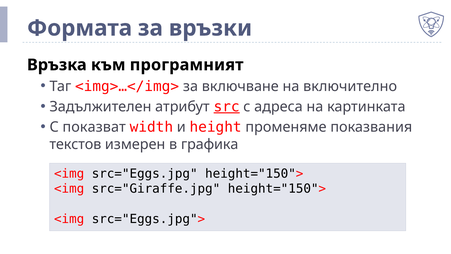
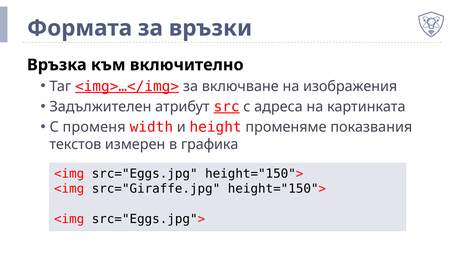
програмният: програмният -> включително (187, 65)
<img>…</img> underline: none -> present (127, 86)
включително: включително -> изображения (350, 86)
показват: показват -> променя (94, 127)
